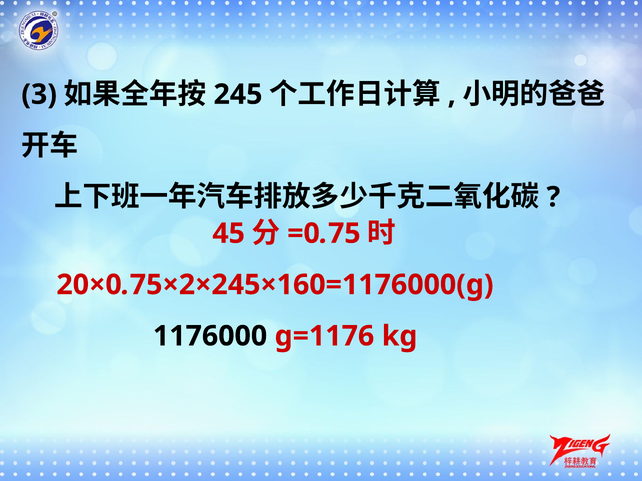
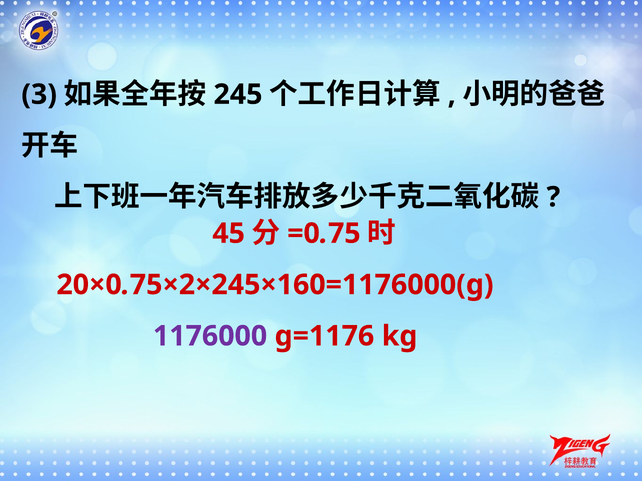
1176000 colour: black -> purple (210, 336)
